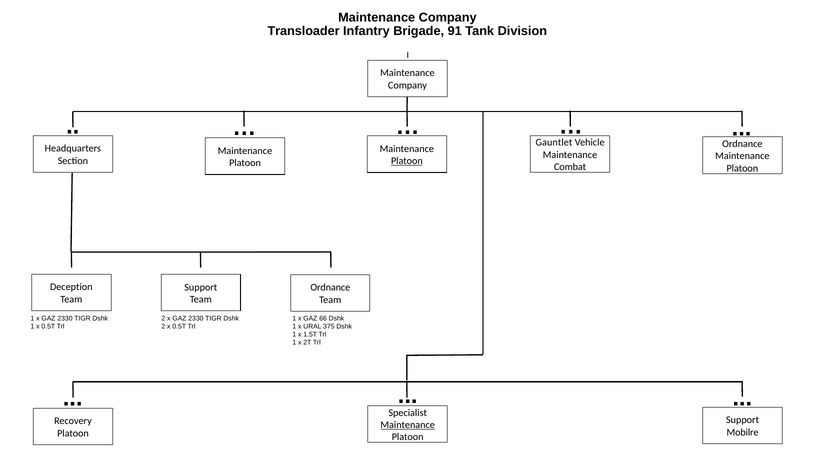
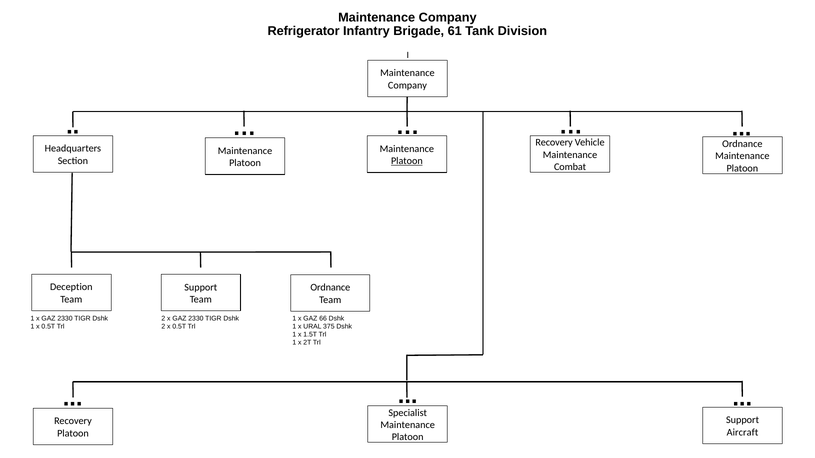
Transloader: Transloader -> Refrigerator (304, 31)
91: 91 -> 61 (455, 31)
Gauntlet: Gauntlet -> Recovery (554, 143)
Maintenance underline: present -> none (408, 425)
Mobilre: Mobilre -> Aircraft (742, 433)
